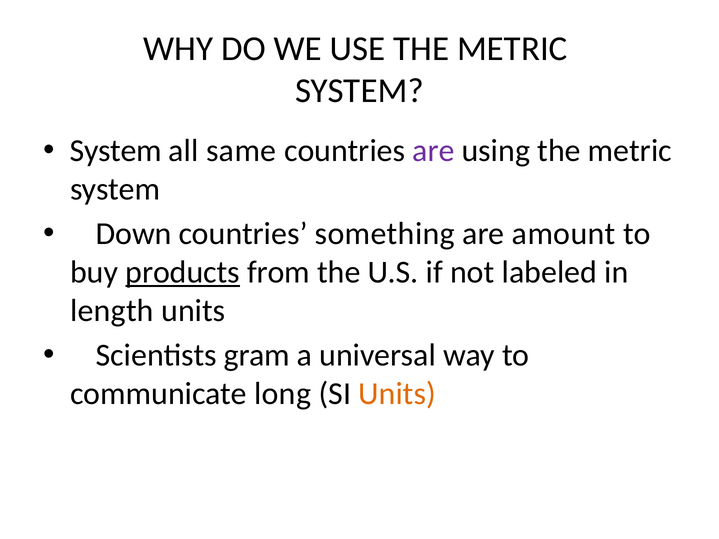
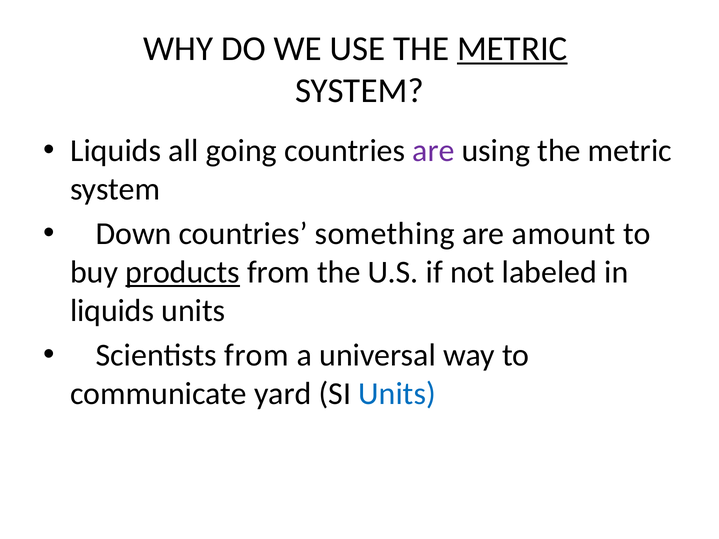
METRIC underline: none -> present (512, 49)
System: System -> Liquids (116, 151)
same: same -> going (241, 151)
length: length -> liquids (112, 311)
gram: gram -> from (257, 355)
long: long -> yard (283, 394)
Units colour: orange -> blue (397, 394)
